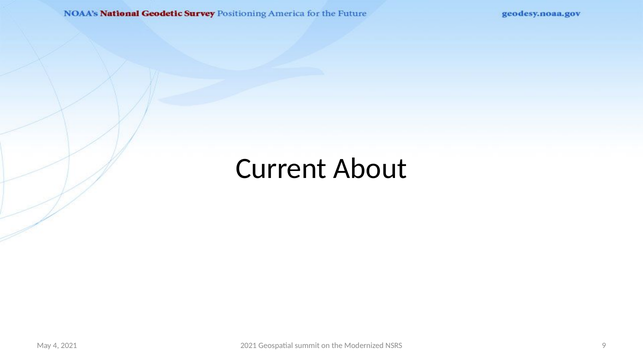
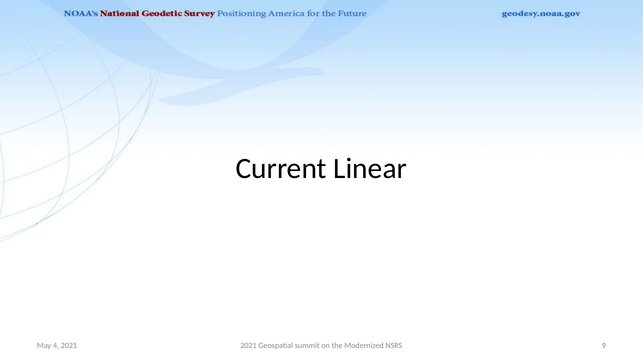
About: About -> Linear (370, 168)
